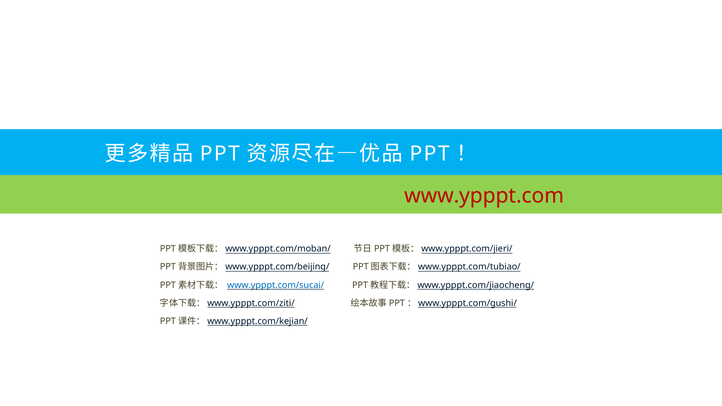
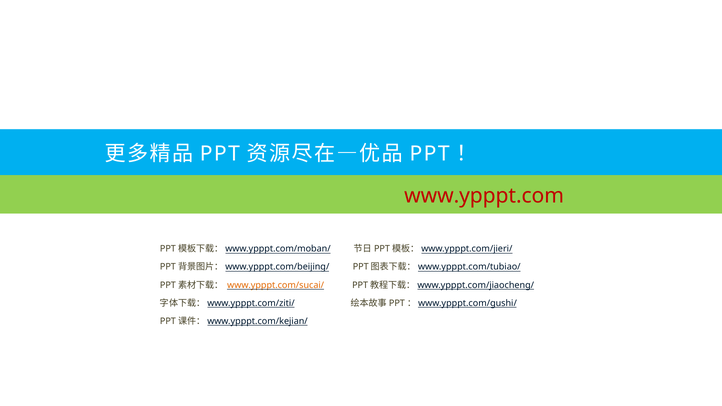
www.ypppt.com/sucai/ colour: blue -> orange (276, 285)
